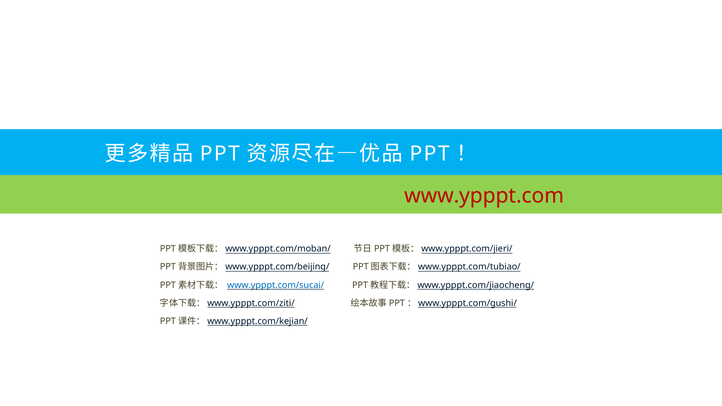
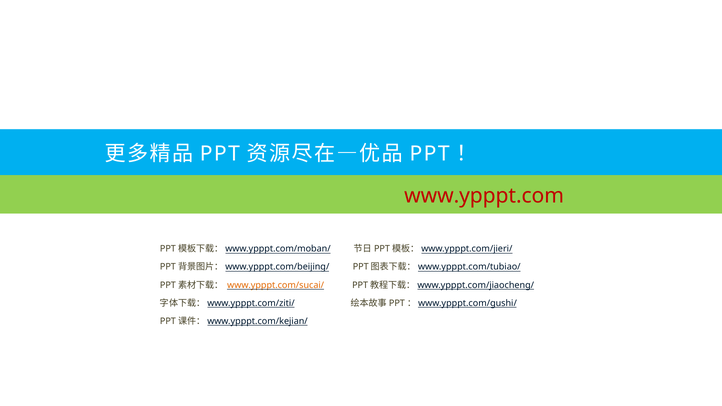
www.ypppt.com/sucai/ colour: blue -> orange (276, 285)
